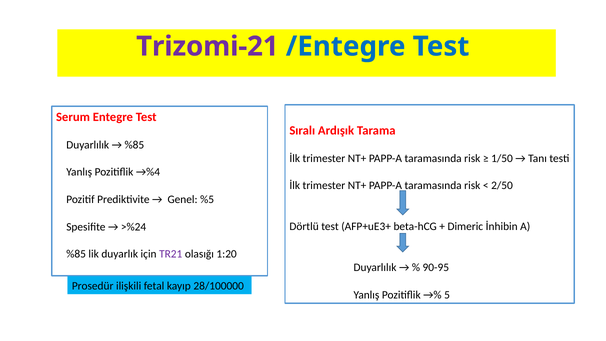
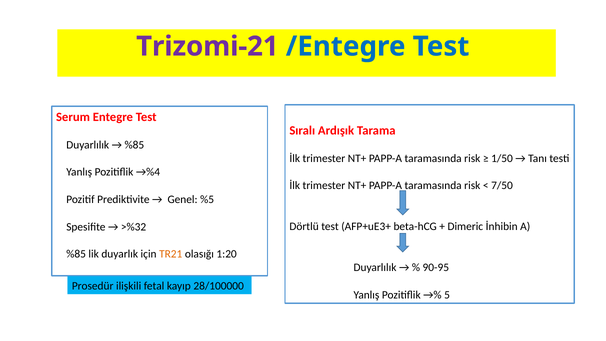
2/50: 2/50 -> 7/50 (502, 186)
>%24: >%24 -> >%32 (134, 227)
TR21 colour: purple -> orange (171, 254)
